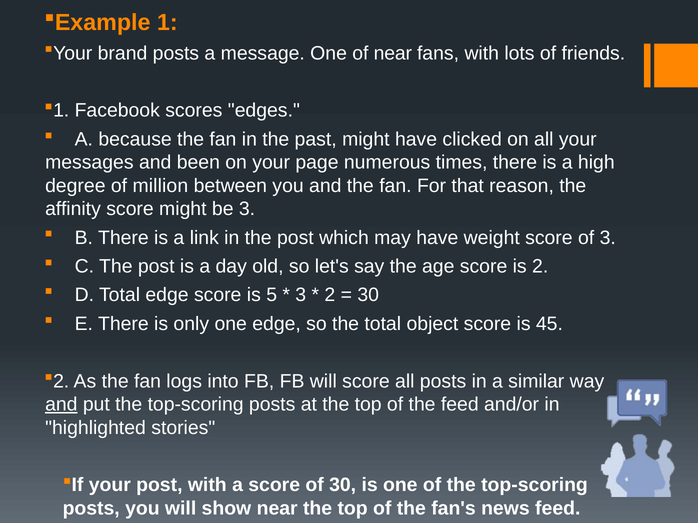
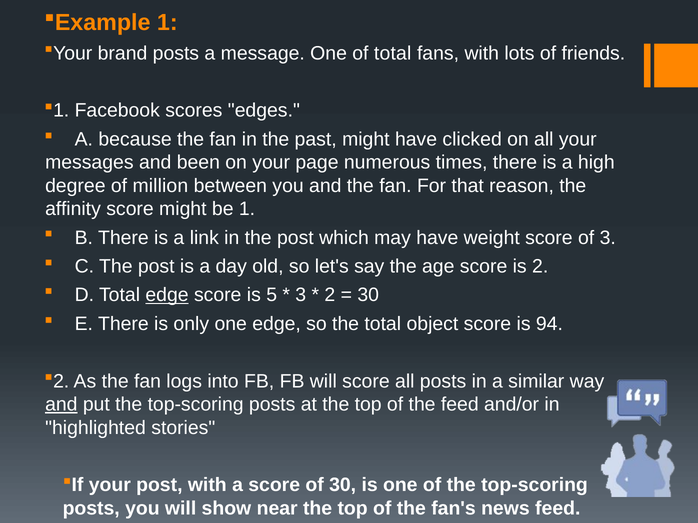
of near: near -> total (393, 53)
be 3: 3 -> 1 (247, 209)
edge underline: none -> present (167, 295)
45: 45 -> 94 (549, 324)
